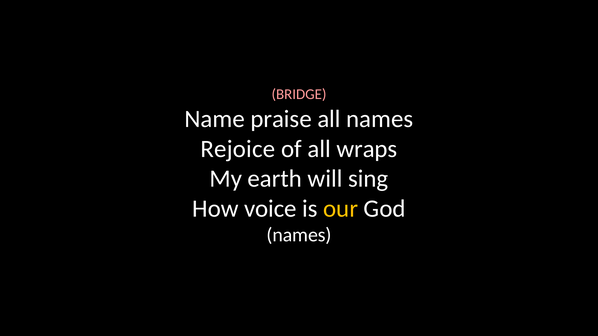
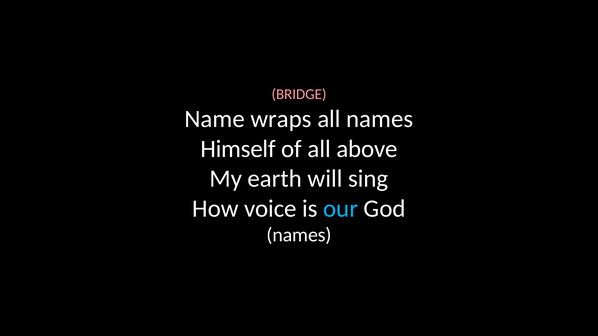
praise: praise -> wraps (281, 119)
Rejoice: Rejoice -> Himself (238, 149)
wraps: wraps -> above (367, 149)
our colour: yellow -> light blue (341, 209)
